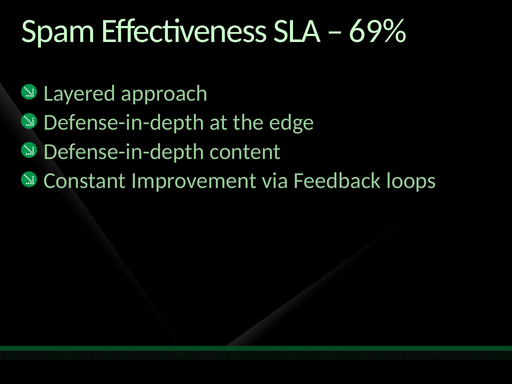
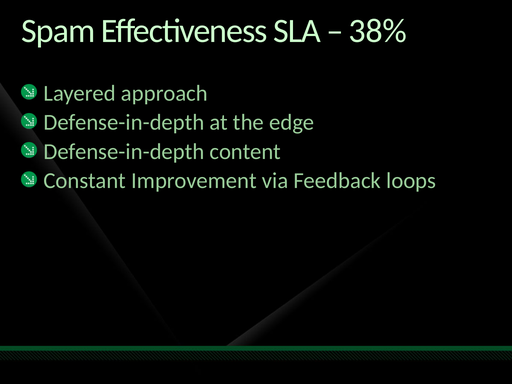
69%: 69% -> 38% (378, 31)
